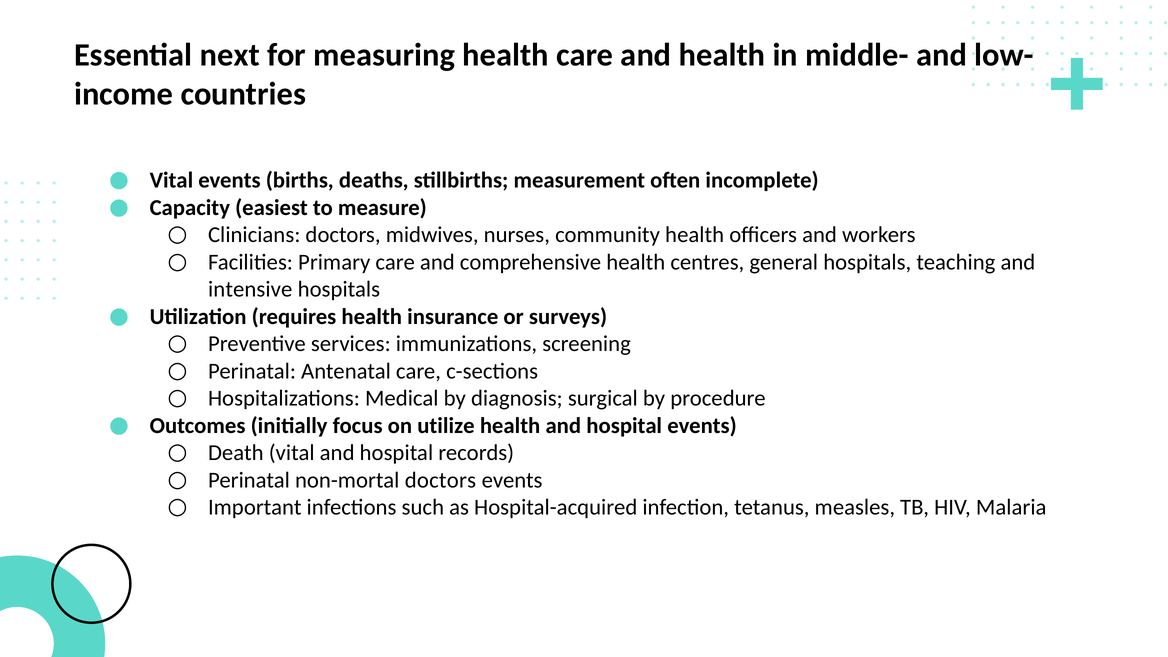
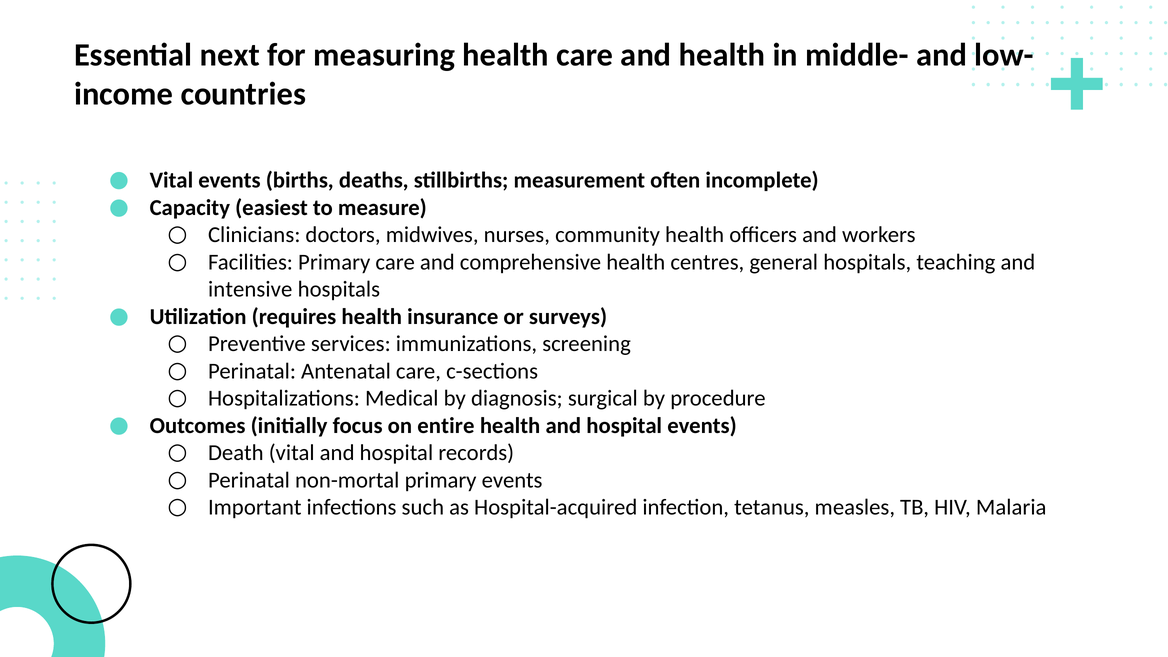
utilize: utilize -> entire (446, 426)
non-mortal doctors: doctors -> primary (441, 480)
